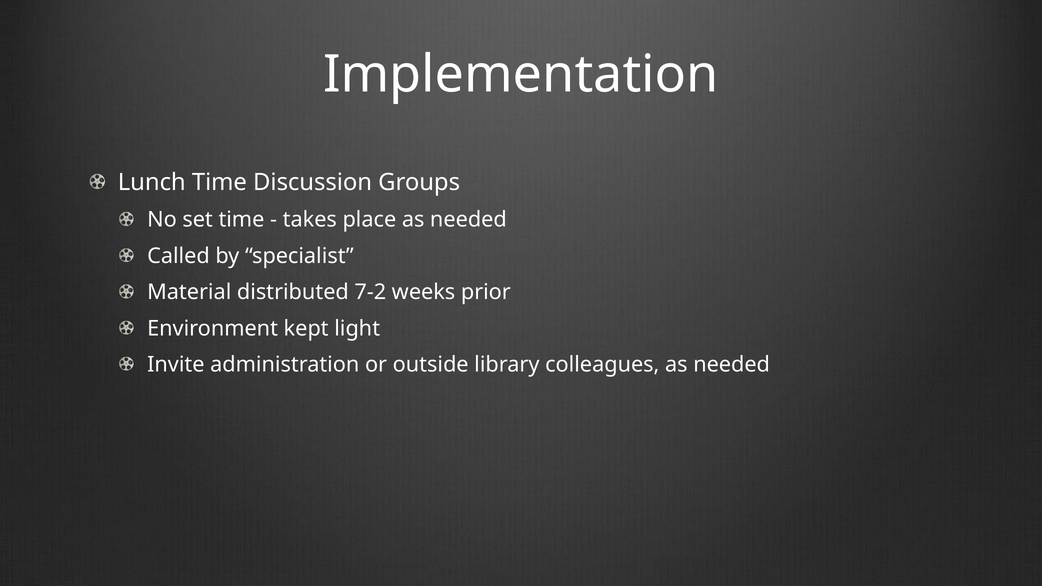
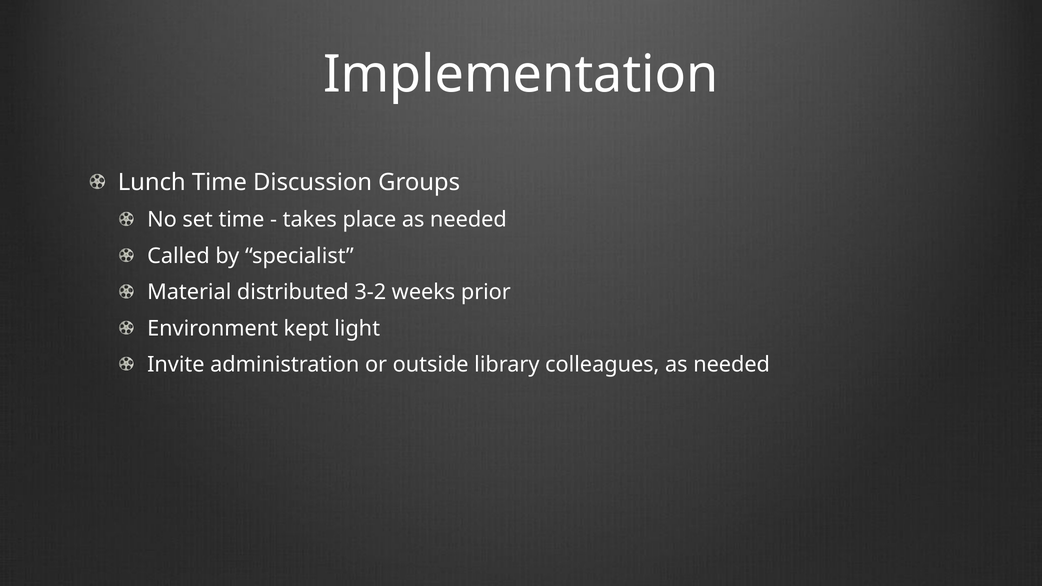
7-2: 7-2 -> 3-2 (370, 292)
